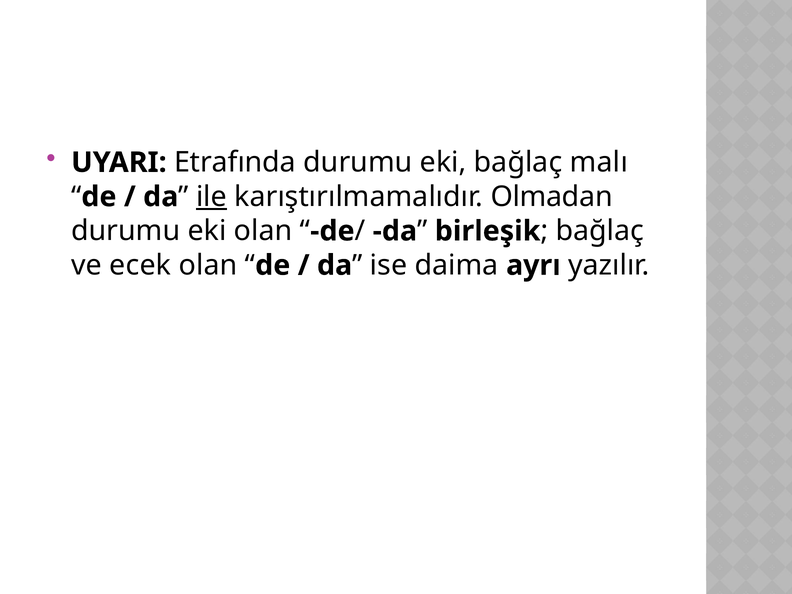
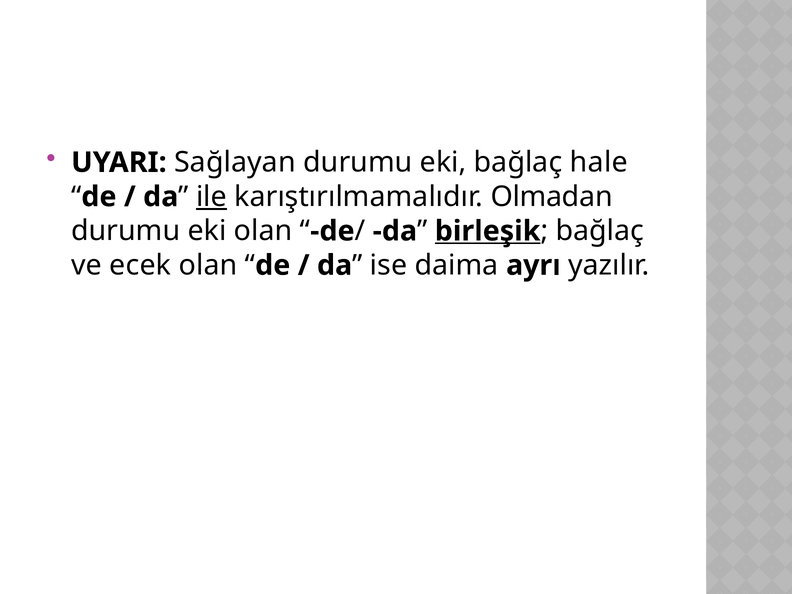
Etrafında: Etrafında -> Sağlayan (235, 162)
malı: malı -> hale (599, 162)
birleşik underline: none -> present (488, 231)
